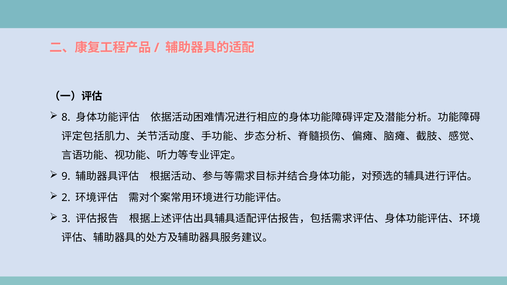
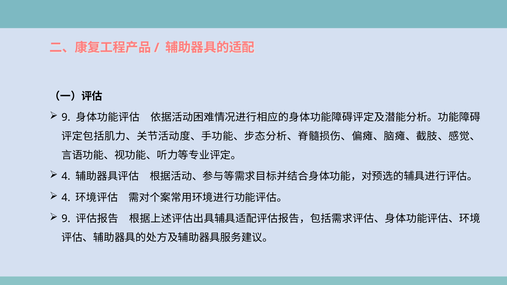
8: 8 -> 9 (66, 117)
9: 9 -> 4 (66, 177)
2: 2 -> 4 (66, 198)
3: 3 -> 9 (66, 219)
